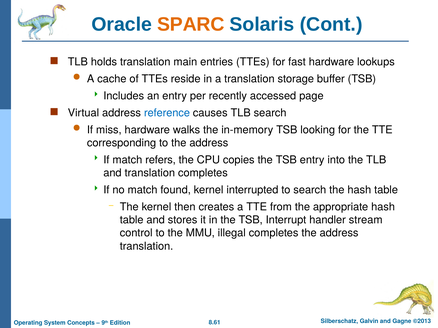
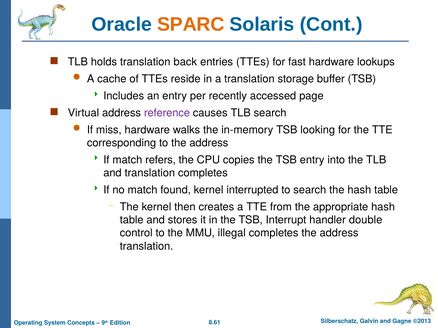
main: main -> back (185, 62)
reference colour: blue -> purple (167, 113)
stream: stream -> double (366, 220)
